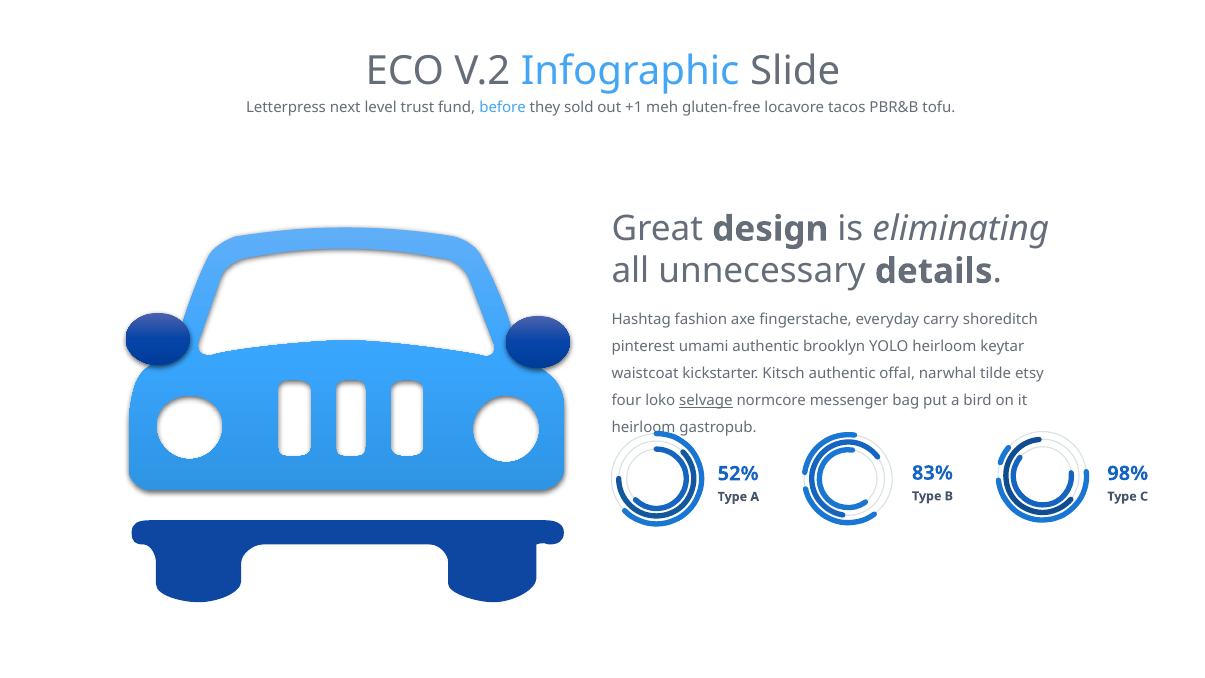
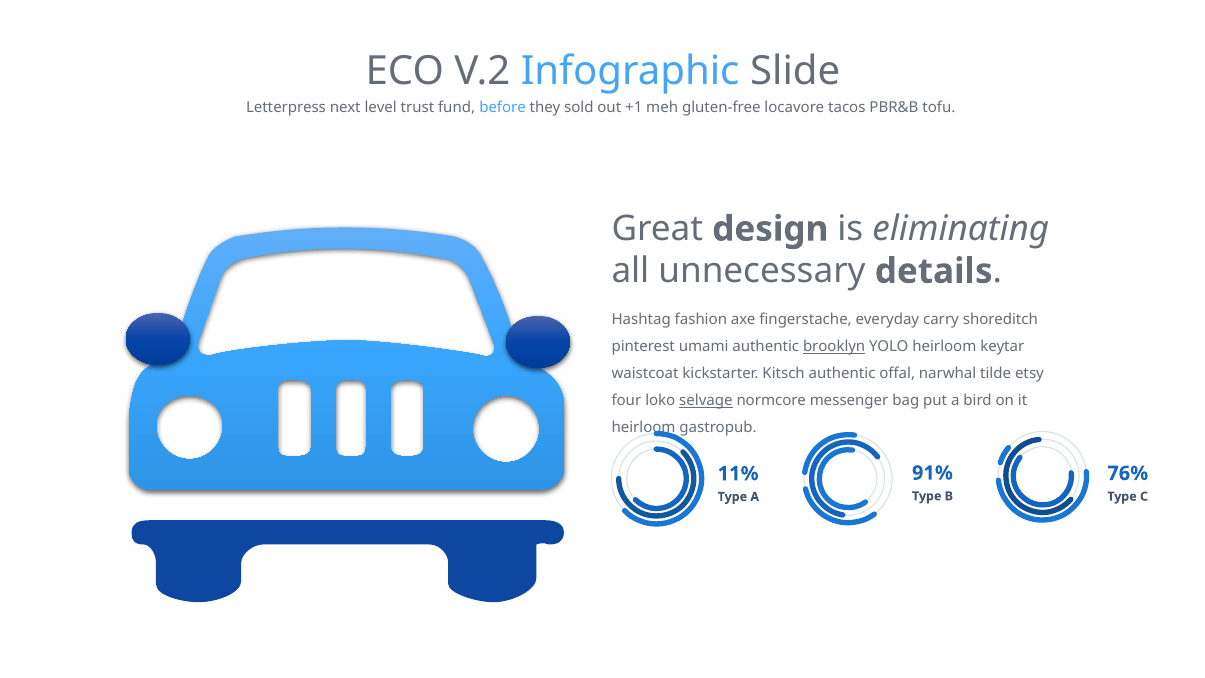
brooklyn underline: none -> present (834, 347)
83%: 83% -> 91% (932, 473)
98%: 98% -> 76% (1128, 473)
52%: 52% -> 11% (738, 474)
